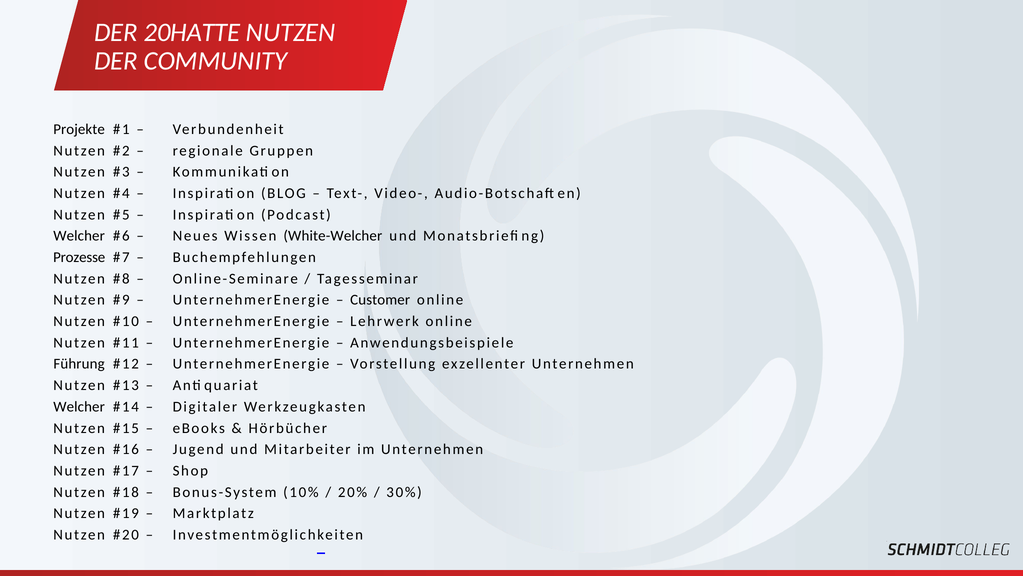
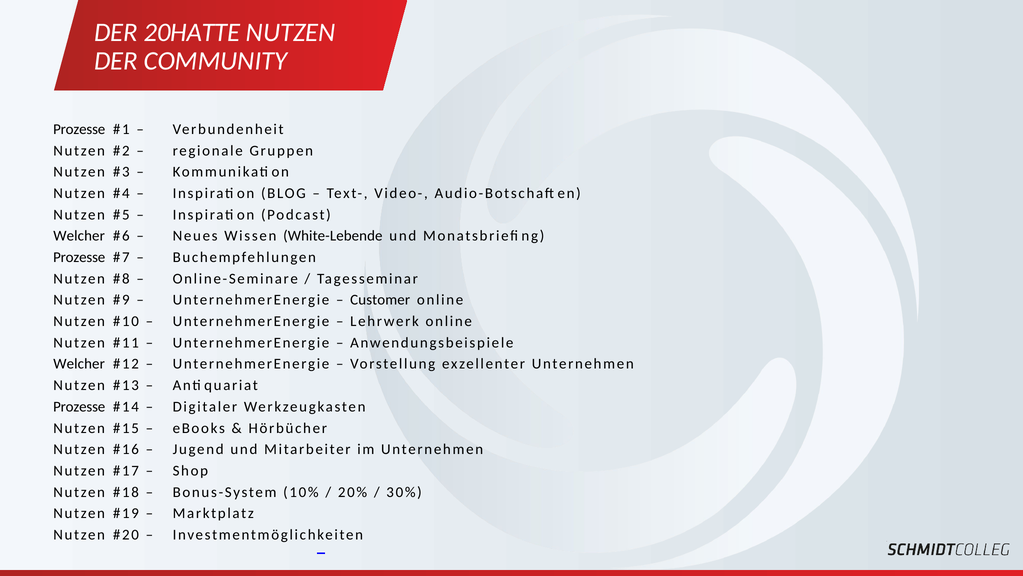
Projekte: Projekte -> Prozesse (79, 129)
White-Welcher: White-Welcher -> White-Lebende (333, 236)
Führung: Führung -> Welcher (79, 364)
Welcher: Welcher -> Prozesse (79, 406)
